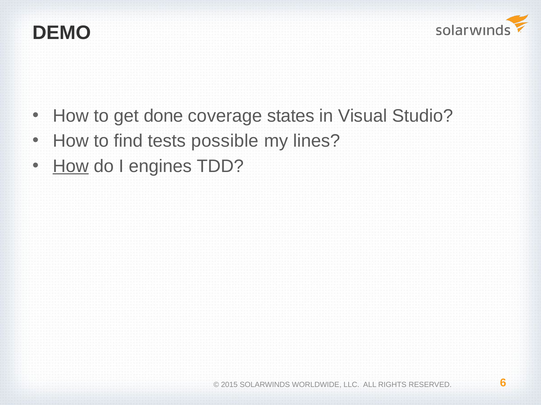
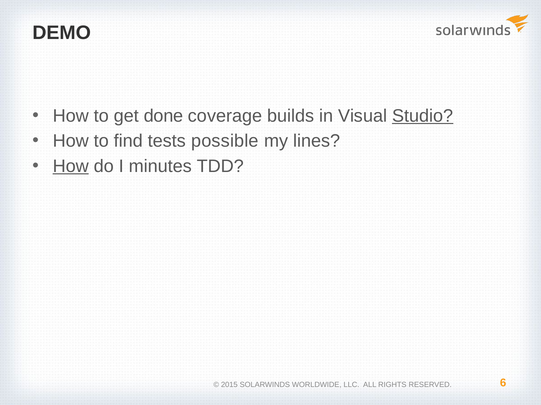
states: states -> builds (291, 116)
Studio underline: none -> present (423, 116)
engines: engines -> minutes (160, 166)
